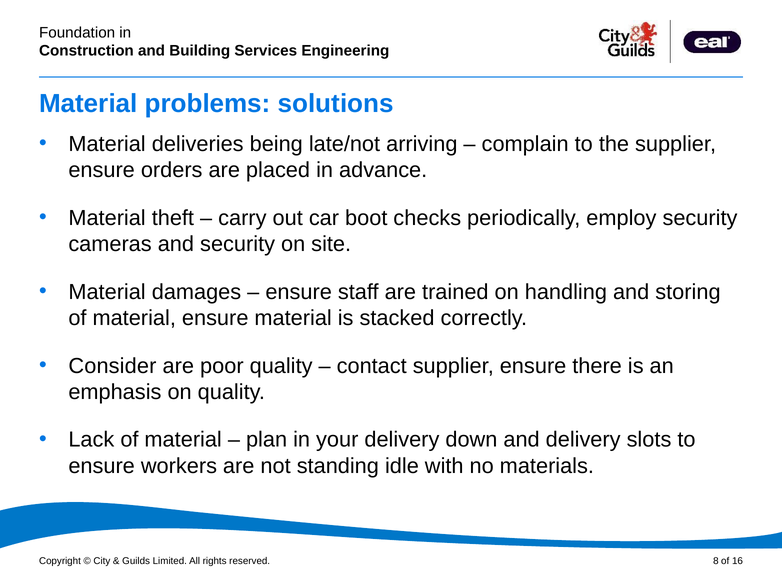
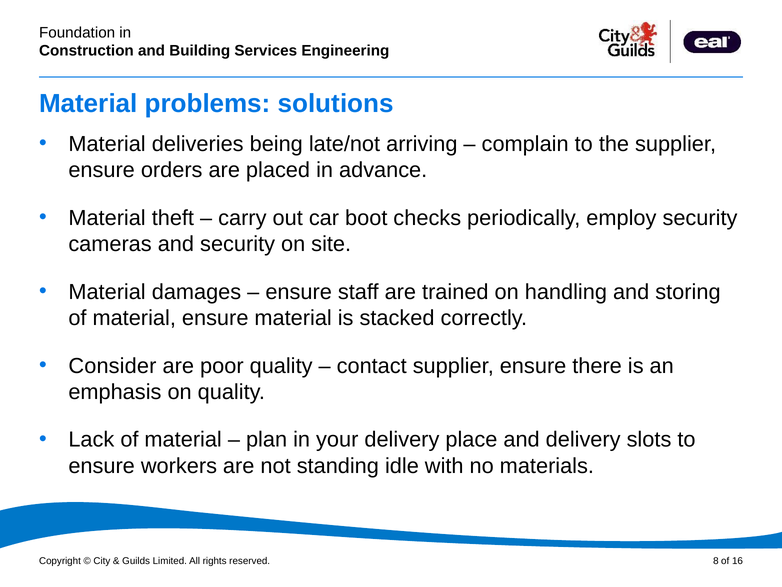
down: down -> place (471, 439)
